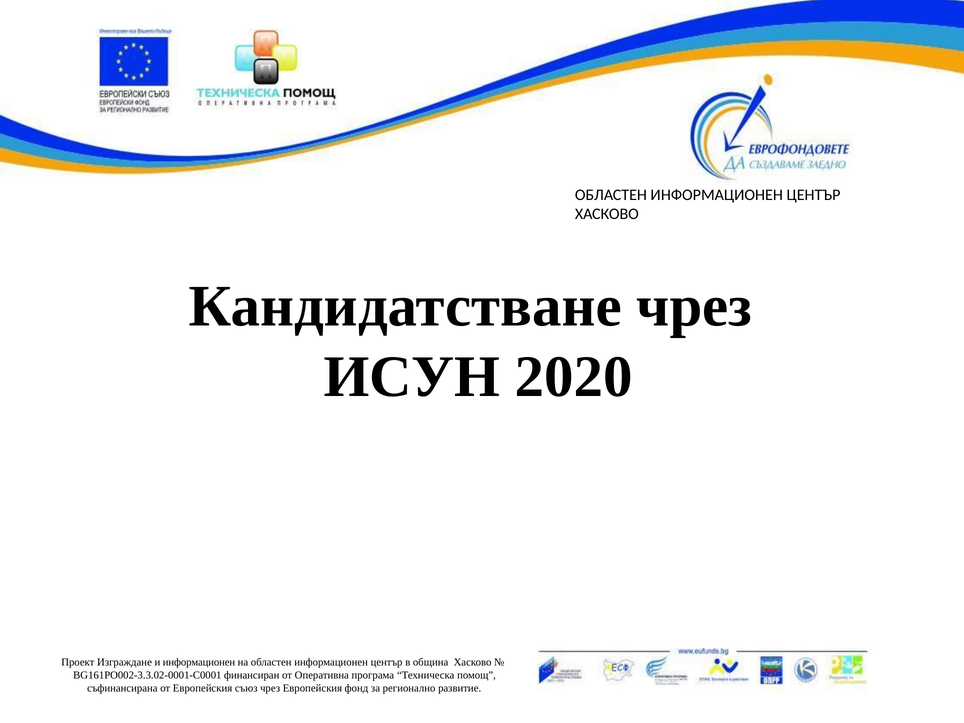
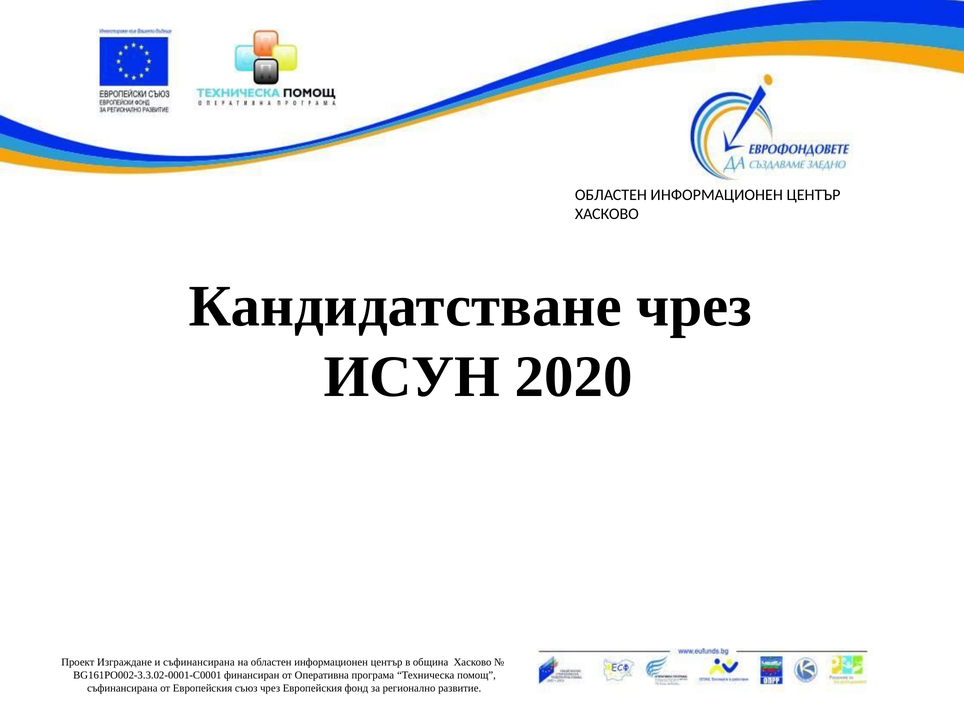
и информационен: информационен -> съфинансирана (199, 662)
